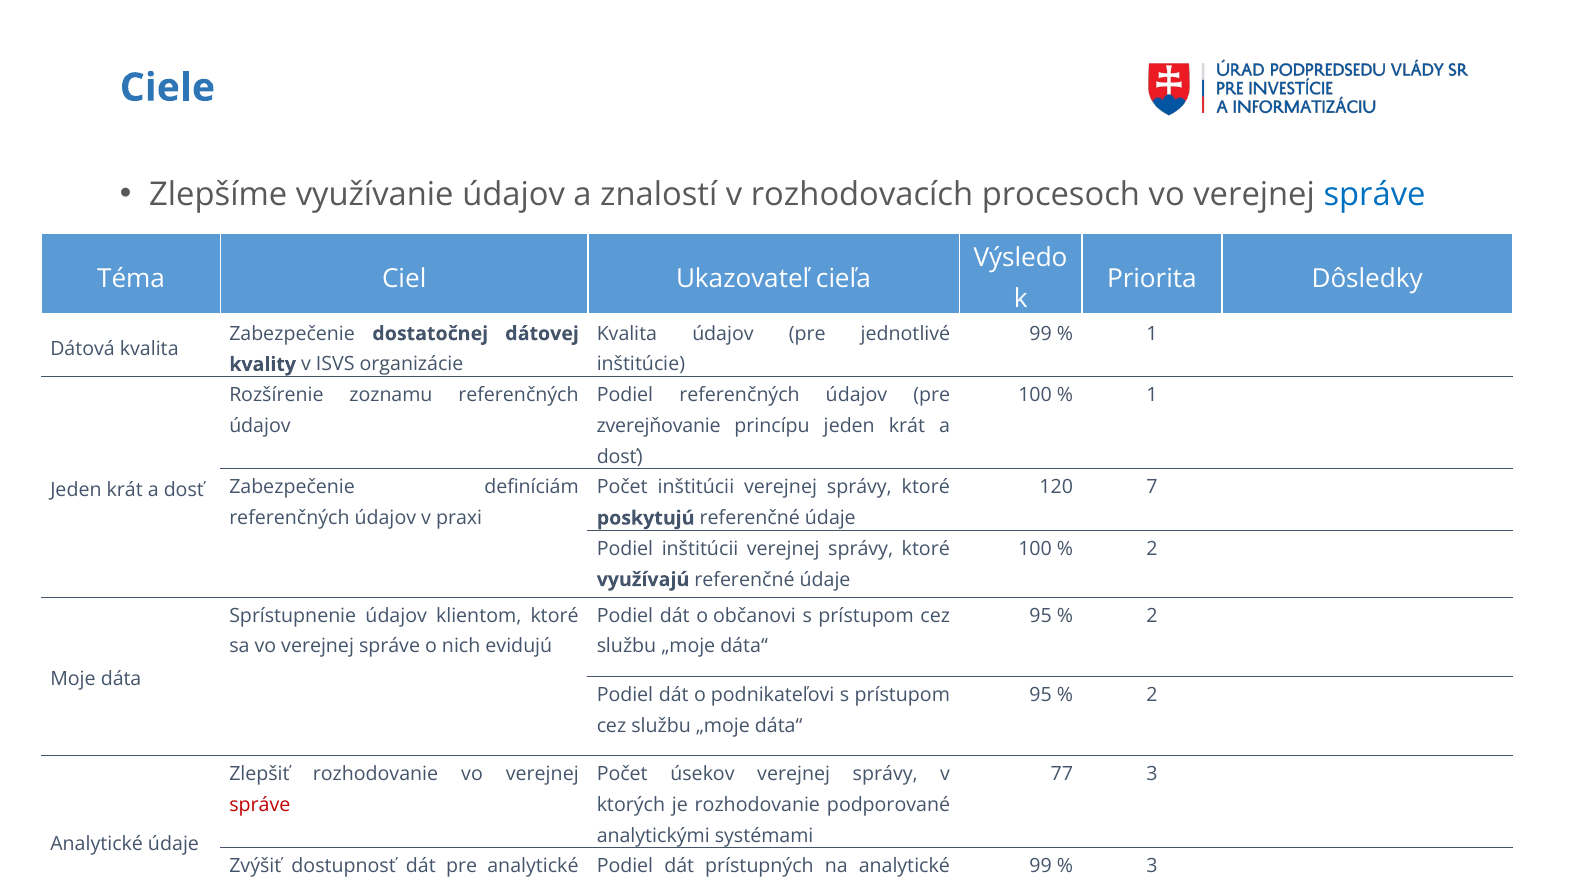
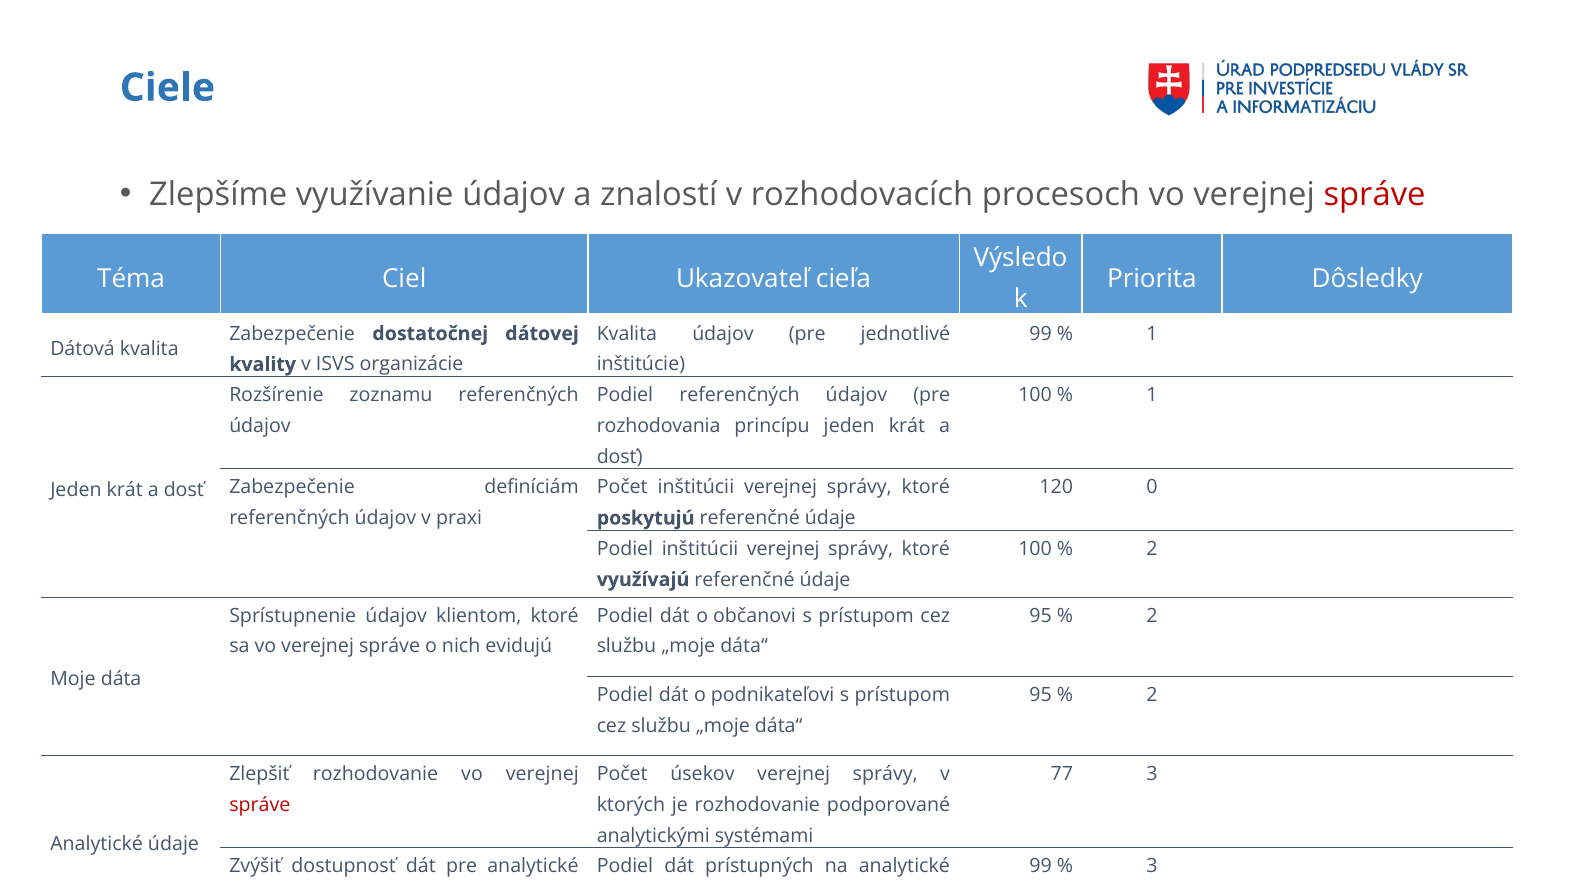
správe colour: blue -> red (1375, 194)
zverejňovanie: zverejňovanie -> rozhodovania (659, 426)
7: 7 -> 0 (1152, 487)
